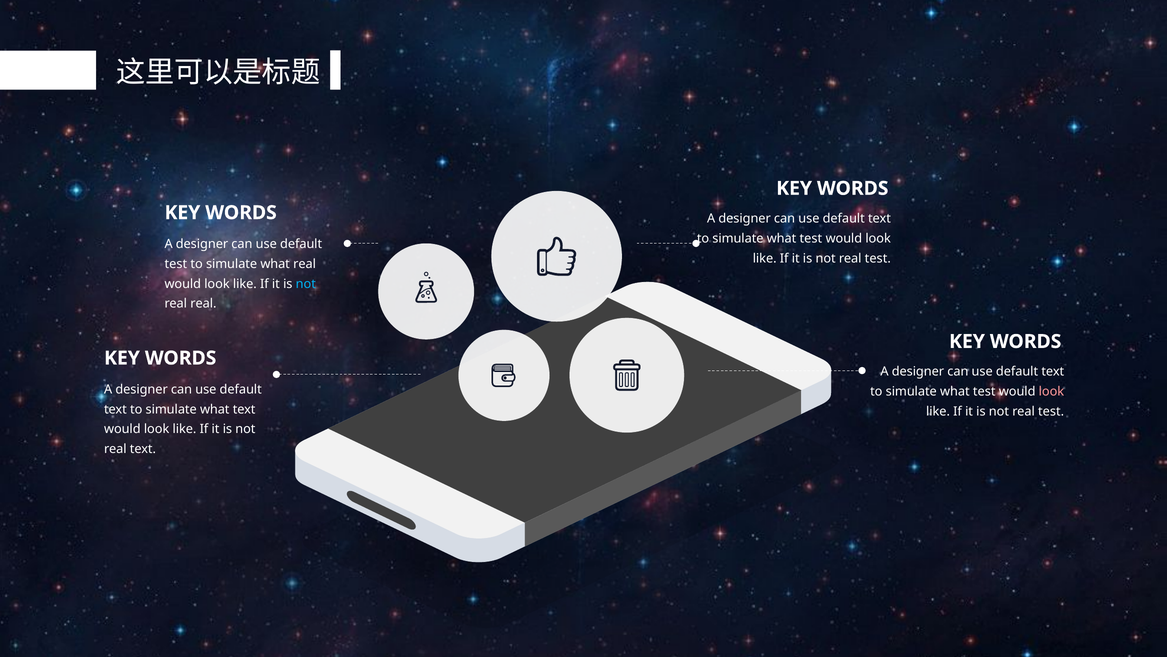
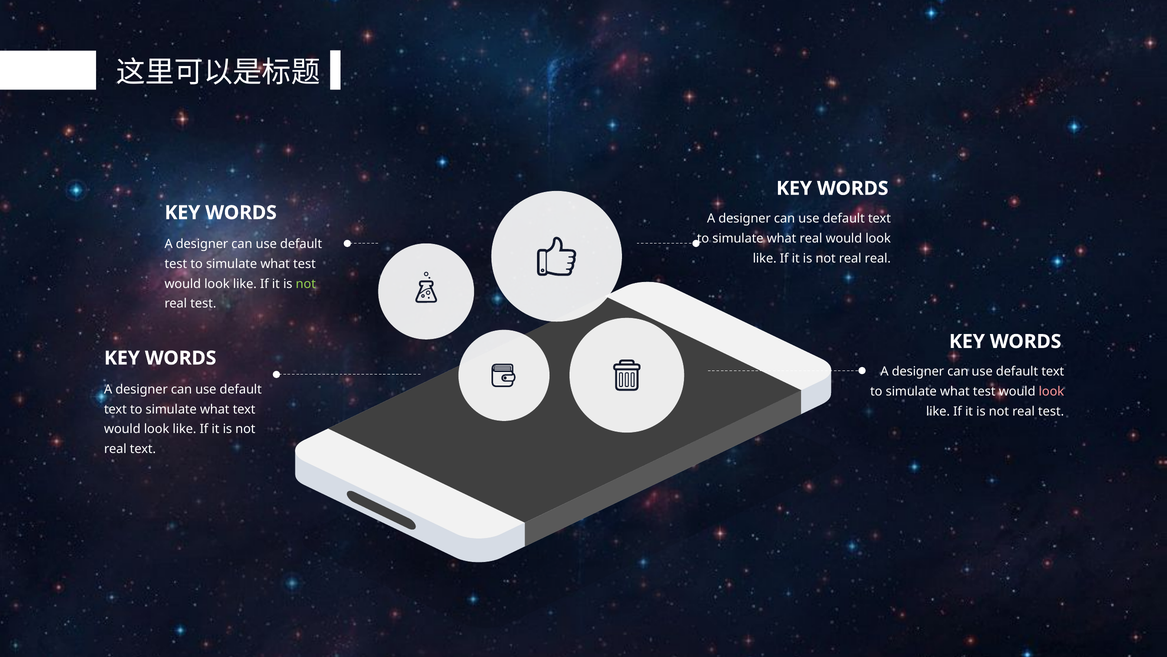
test: test -> real (811, 238)
test: test -> real (878, 258)
real: real -> test (305, 264)
not colour: light blue -> light green (306, 284)
real: real -> test (203, 303)
